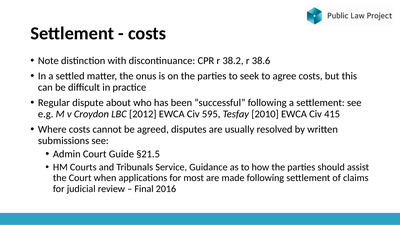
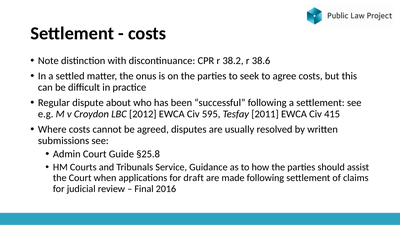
2010: 2010 -> 2011 (265, 114)
§21.5: §21.5 -> §25.8 (148, 154)
most: most -> draft (194, 178)
